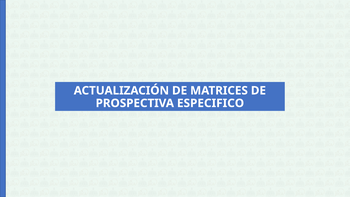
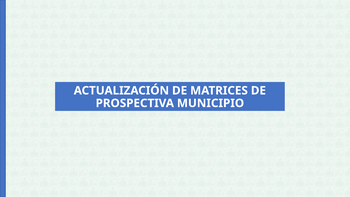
ESPECIFICO: ESPECIFICO -> MUNICIPIO (211, 103)
